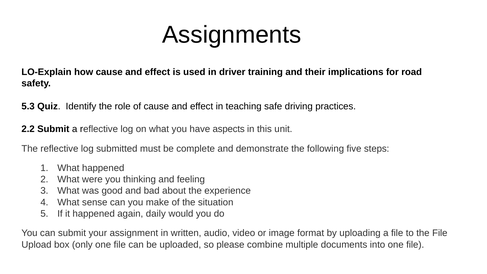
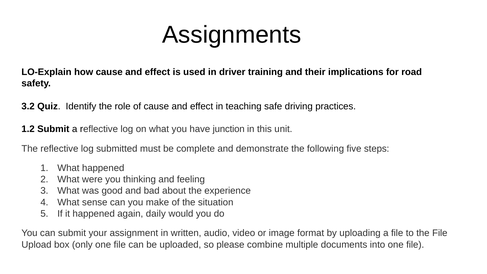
5.3: 5.3 -> 3.2 (28, 106)
2.2: 2.2 -> 1.2 (28, 129)
aspects: aspects -> junction (229, 129)
